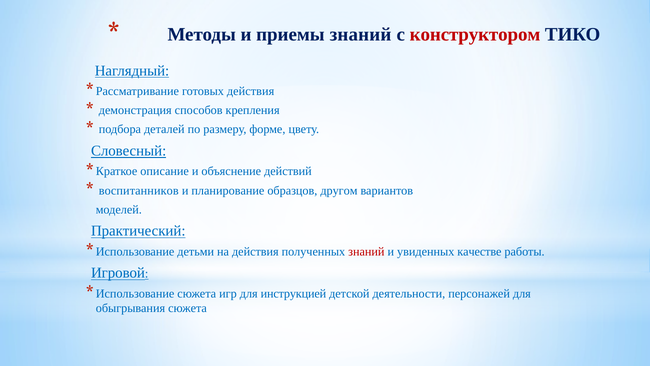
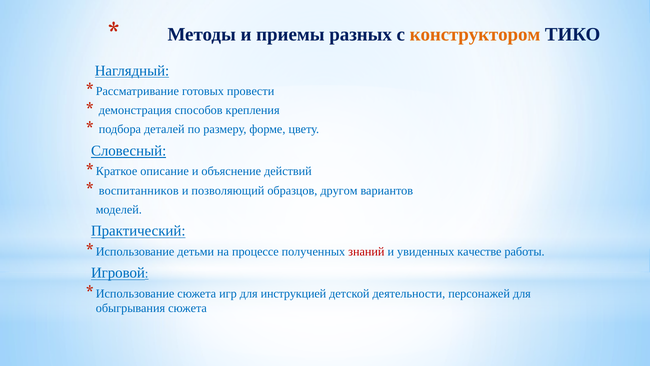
приемы знаний: знаний -> разных (361, 35)
конструктором colour: red -> orange (475, 35)
готовых действия: действия -> провести (251, 91)
планирование: планирование -> позволяющий (228, 190)
на действия: действия -> процессе (255, 251)
